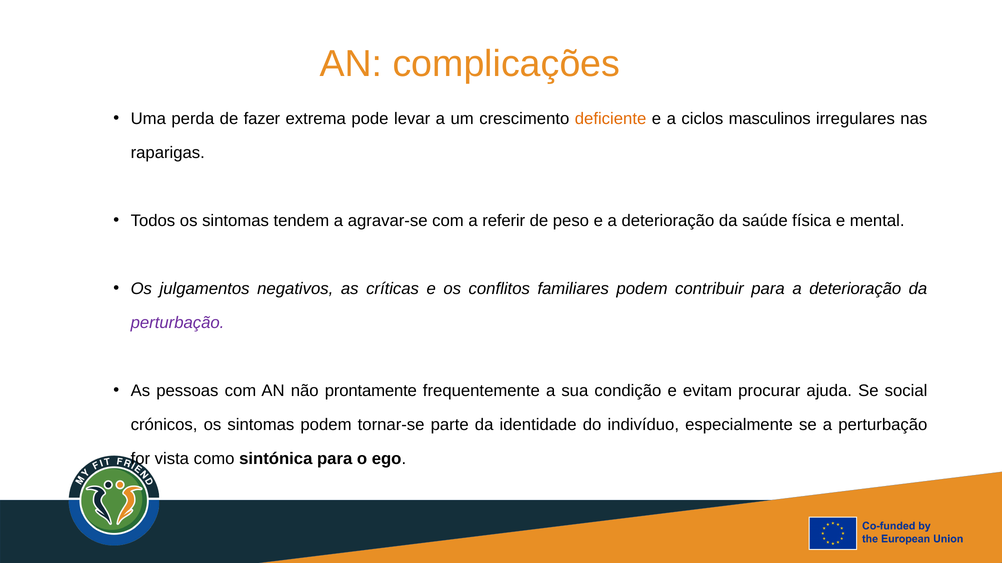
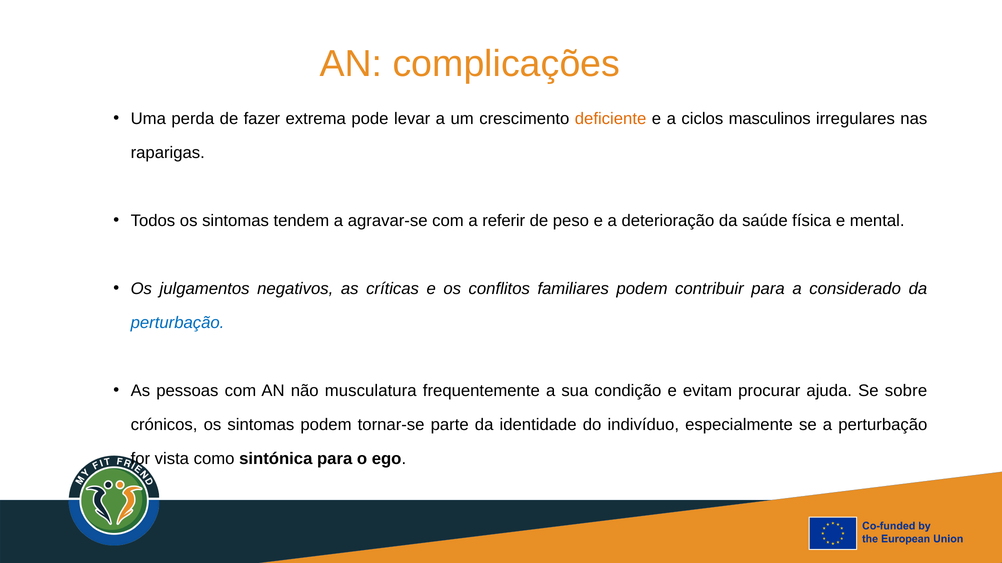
para a deterioração: deterioração -> considerado (855, 289)
perturbação colour: purple -> blue (178, 323)
prontamente: prontamente -> musculatura (371, 391)
social: social -> sobre (906, 391)
